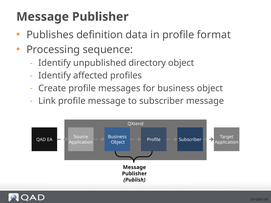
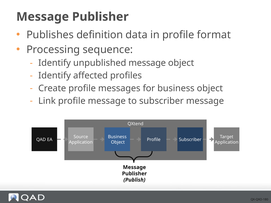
unpublished directory: directory -> message (147, 63)
